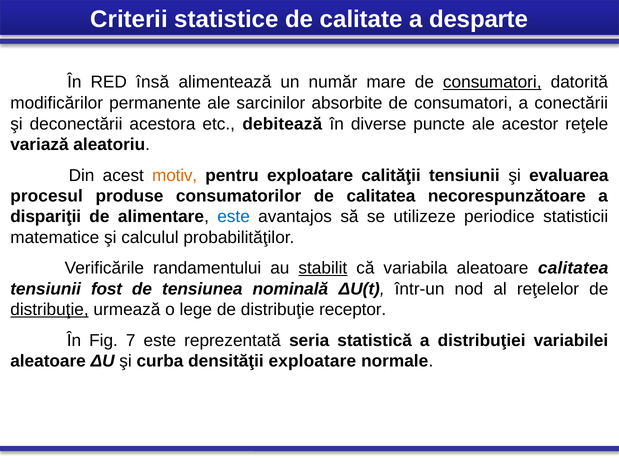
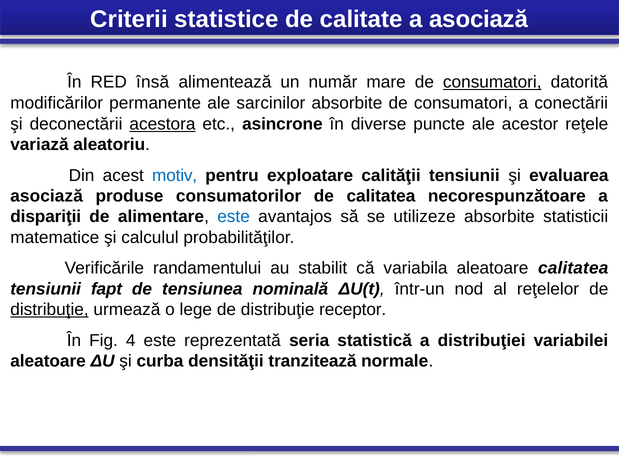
a desparte: desparte -> asociază (479, 19)
acestora underline: none -> present (162, 124)
debitează: debitează -> asincrone (282, 124)
motiv colour: orange -> blue (175, 176)
procesul: procesul -> asociază (47, 196)
utilizeze periodice: periodice -> absorbite (499, 217)
stabilit underline: present -> none (323, 268)
fost: fost -> fapt (107, 289)
7: 7 -> 4 (131, 341)
densităţii exploatare: exploatare -> tranzitează (312, 361)
